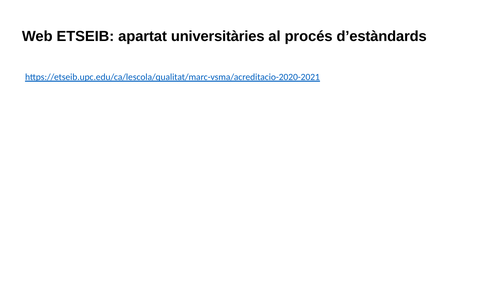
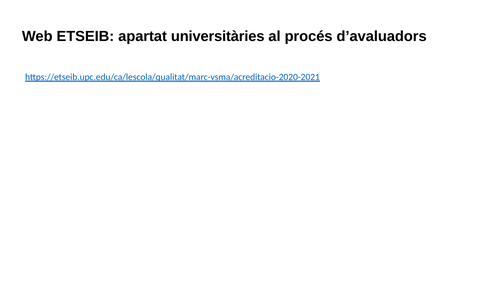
d’estàndards: d’estàndards -> d’avaluadors (382, 37)
